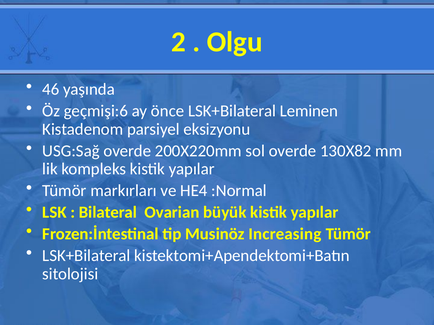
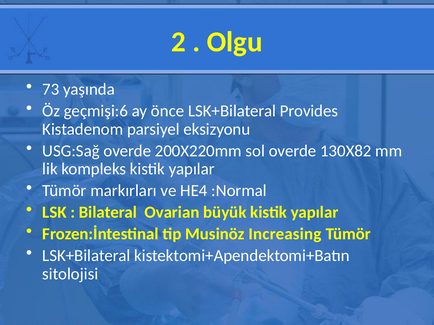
46: 46 -> 73 (51, 89)
Leminen: Leminen -> Provides (309, 111)
